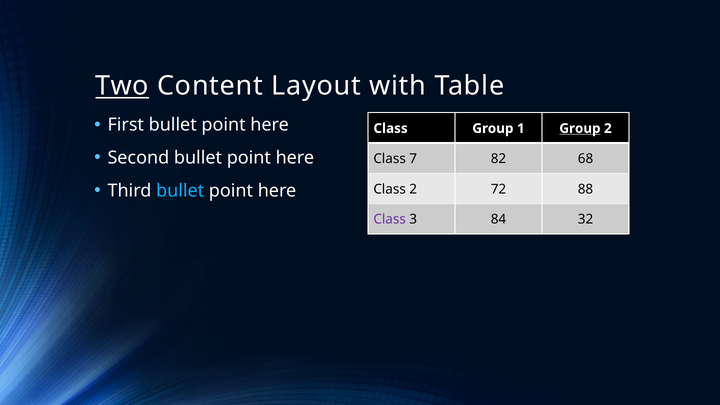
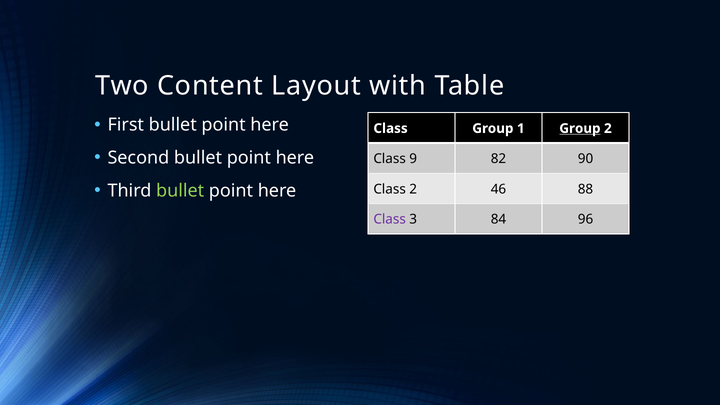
Two underline: present -> none (122, 86)
7: 7 -> 9 (413, 159)
68: 68 -> 90 (586, 159)
bullet colour: light blue -> light green (180, 191)
72: 72 -> 46 (499, 189)
32: 32 -> 96 (586, 220)
